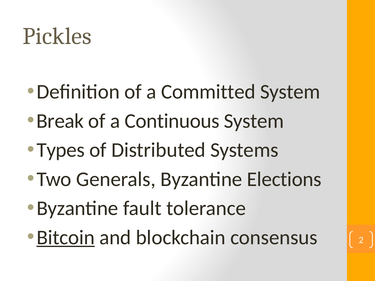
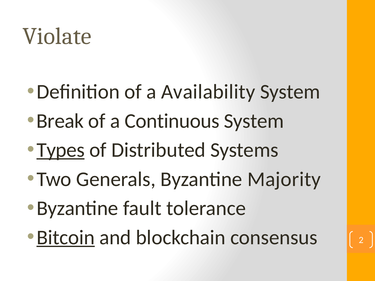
Pickles: Pickles -> Violate (57, 36)
Committed: Committed -> Availability (208, 92)
Types underline: none -> present (61, 150)
Elections: Elections -> Majority (284, 179)
